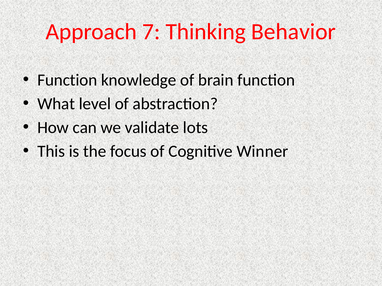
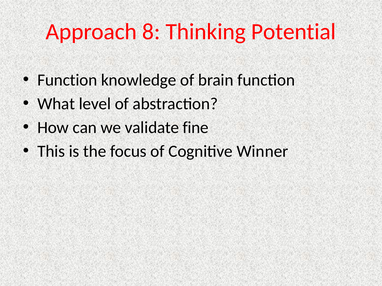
7: 7 -> 8 (151, 32)
Behavior: Behavior -> Potential (294, 32)
lots: lots -> fine (196, 128)
